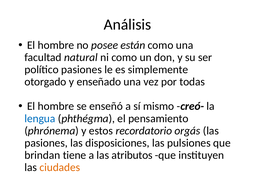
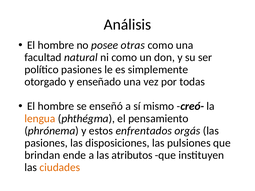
están: están -> otras (133, 45)
lengua colour: blue -> orange (40, 119)
recordatorio: recordatorio -> enfrentados (144, 131)
tiene: tiene -> ende (74, 155)
